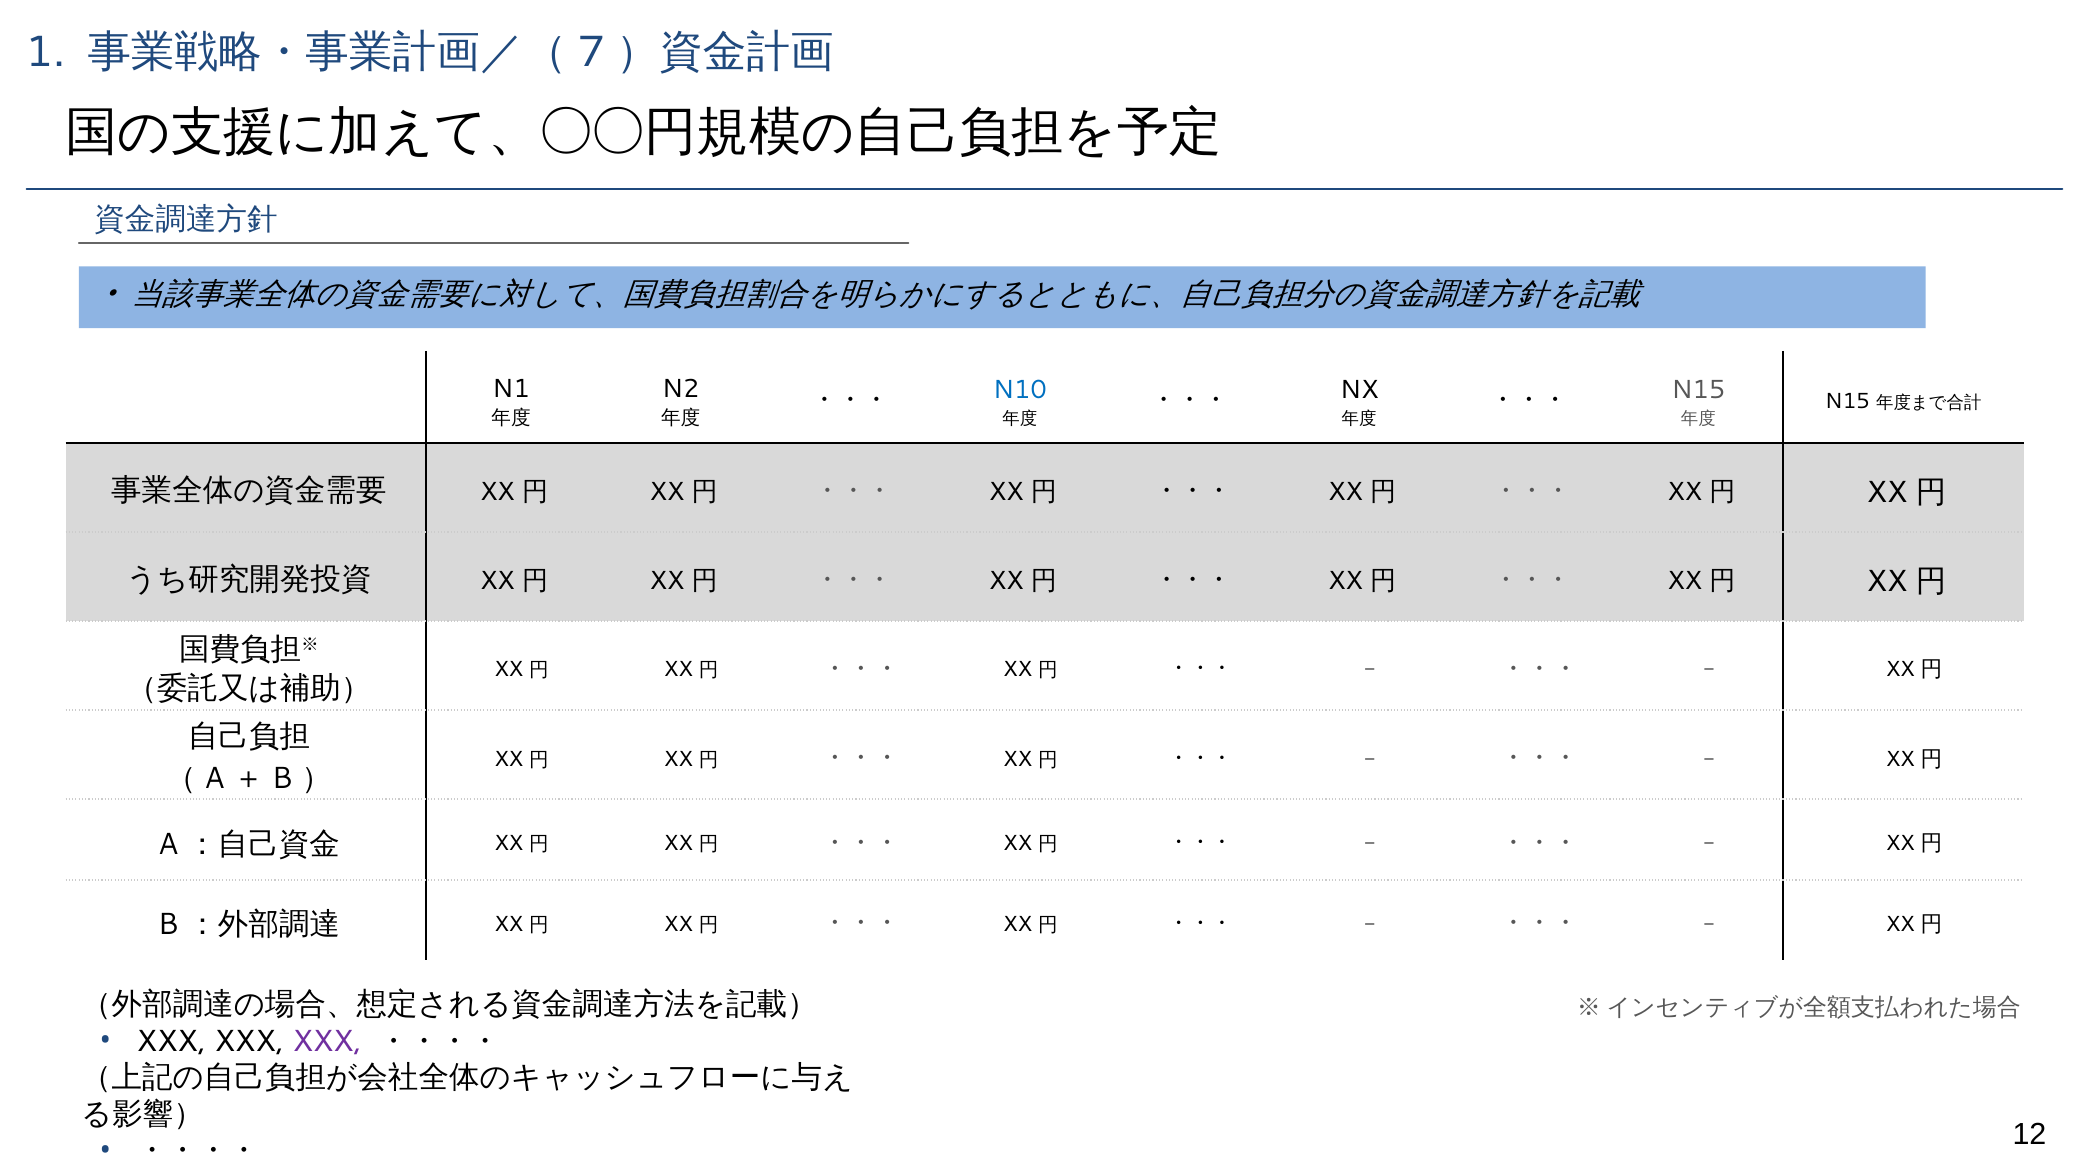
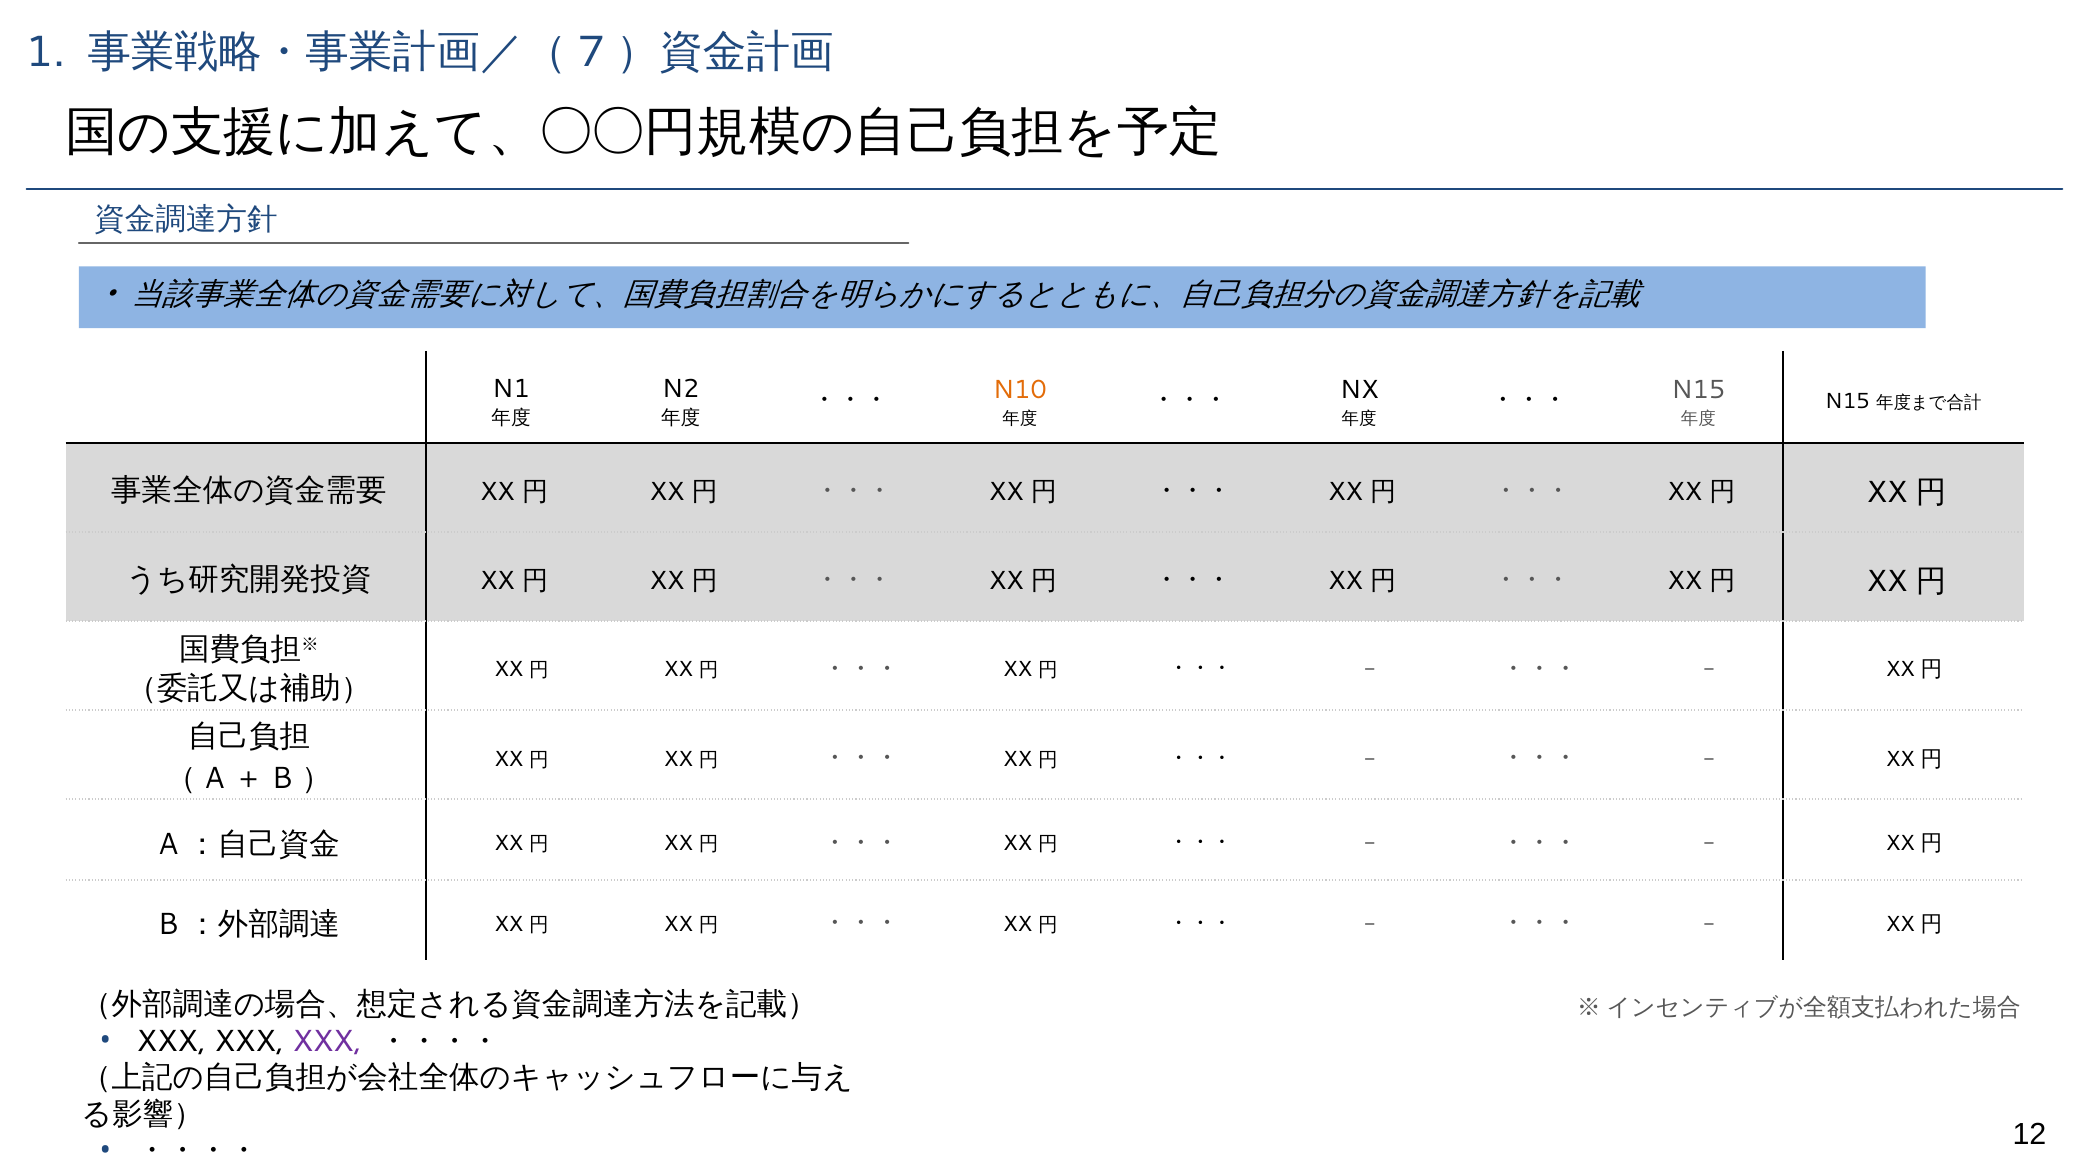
N10 colour: blue -> orange (1020, 390)
